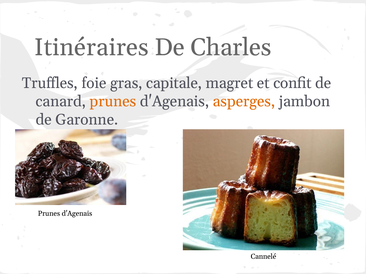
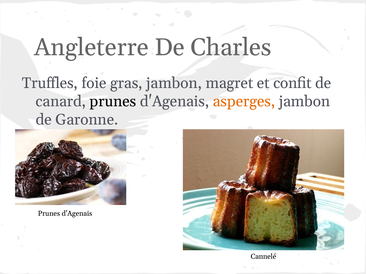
Itinéraires: Itinéraires -> Angleterre (91, 47)
gras capitale: capitale -> jambon (174, 83)
prunes colour: orange -> black (113, 101)
